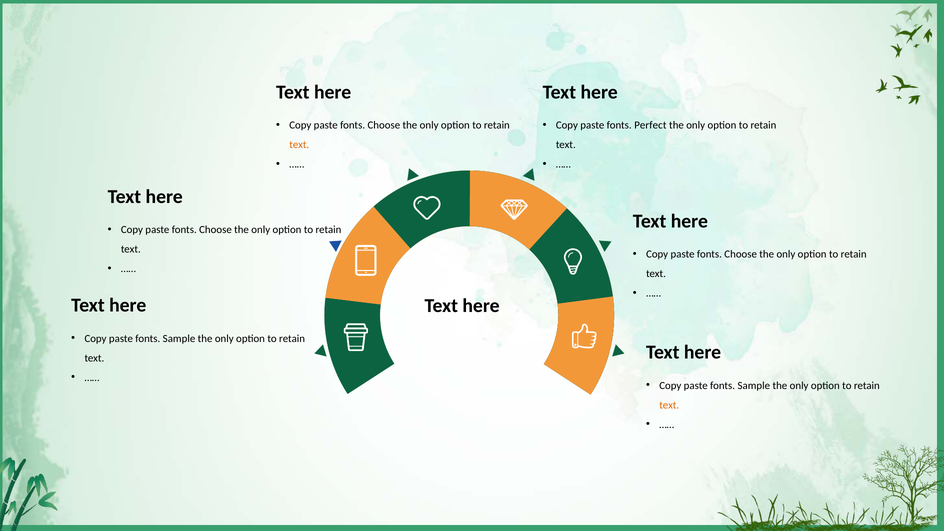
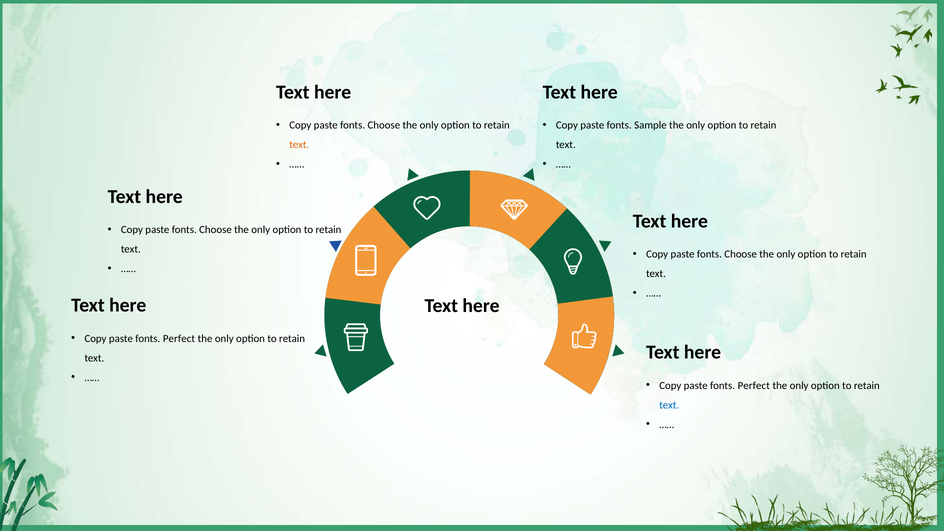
Perfect: Perfect -> Sample (650, 125)
Sample: Sample -> Perfect (179, 338)
Sample: Sample -> Perfect (754, 385)
text colour: orange -> blue (669, 405)
